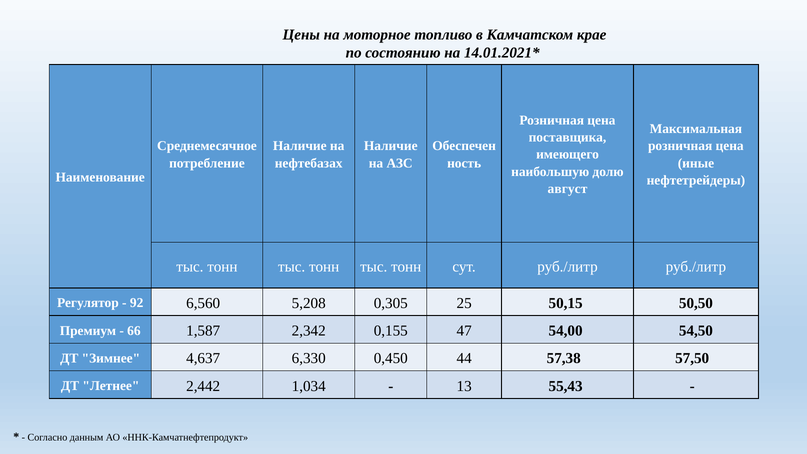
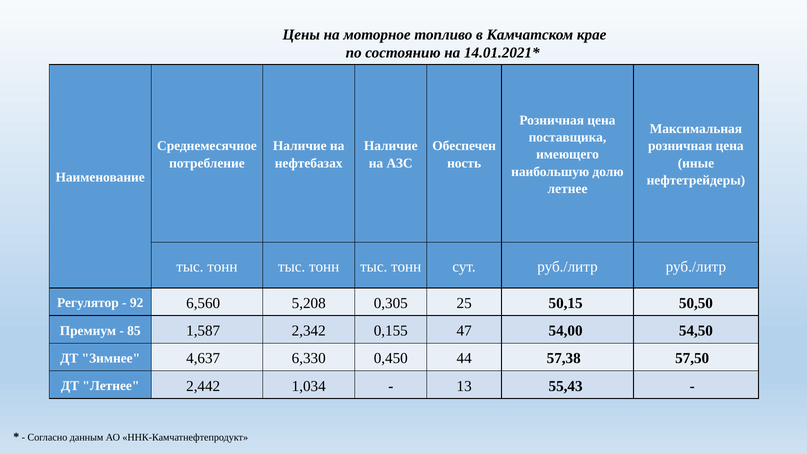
август: август -> летнее (568, 189)
66: 66 -> 85 (134, 331)
